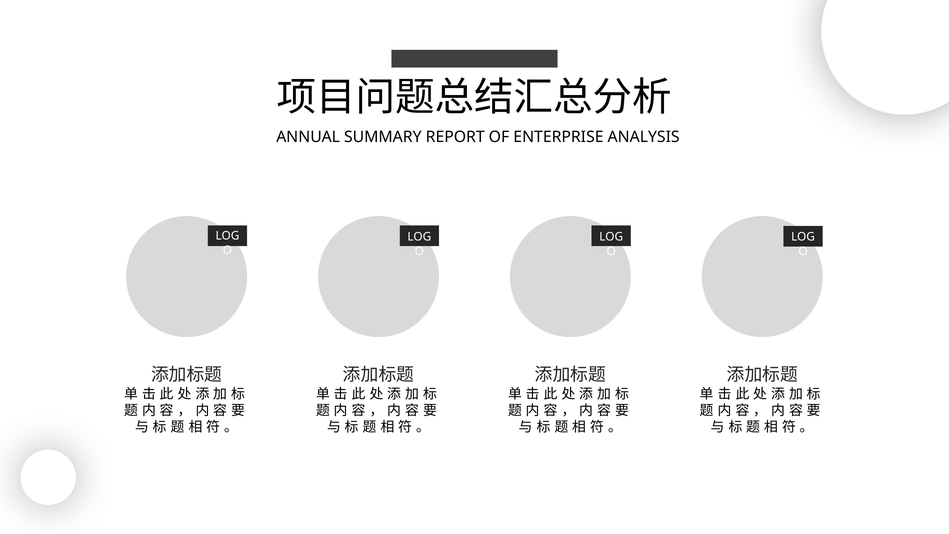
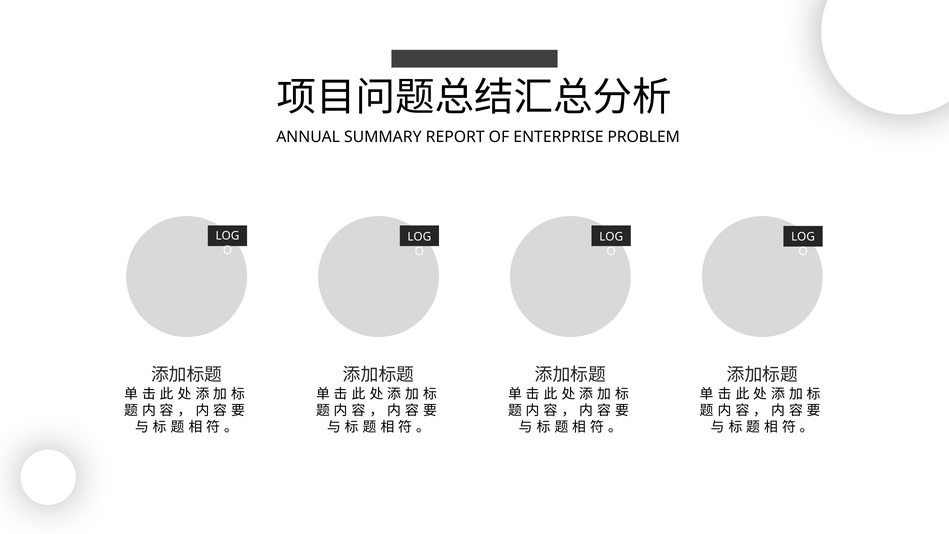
ANALYSIS: ANALYSIS -> PROBLEM (644, 137)
